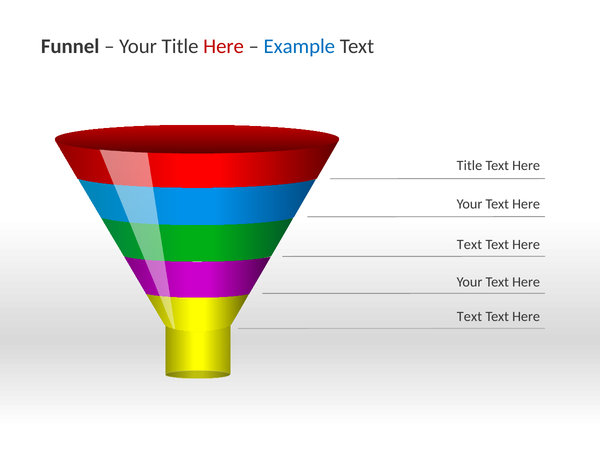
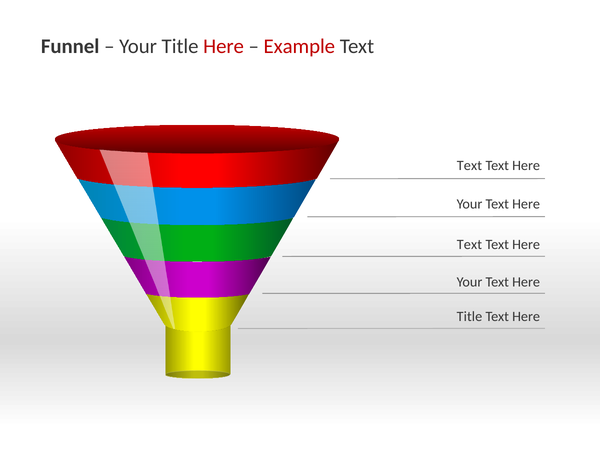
Example colour: blue -> red (299, 46)
Title: Title -> Text (469, 166)
Text: Text -> Title (469, 316)
